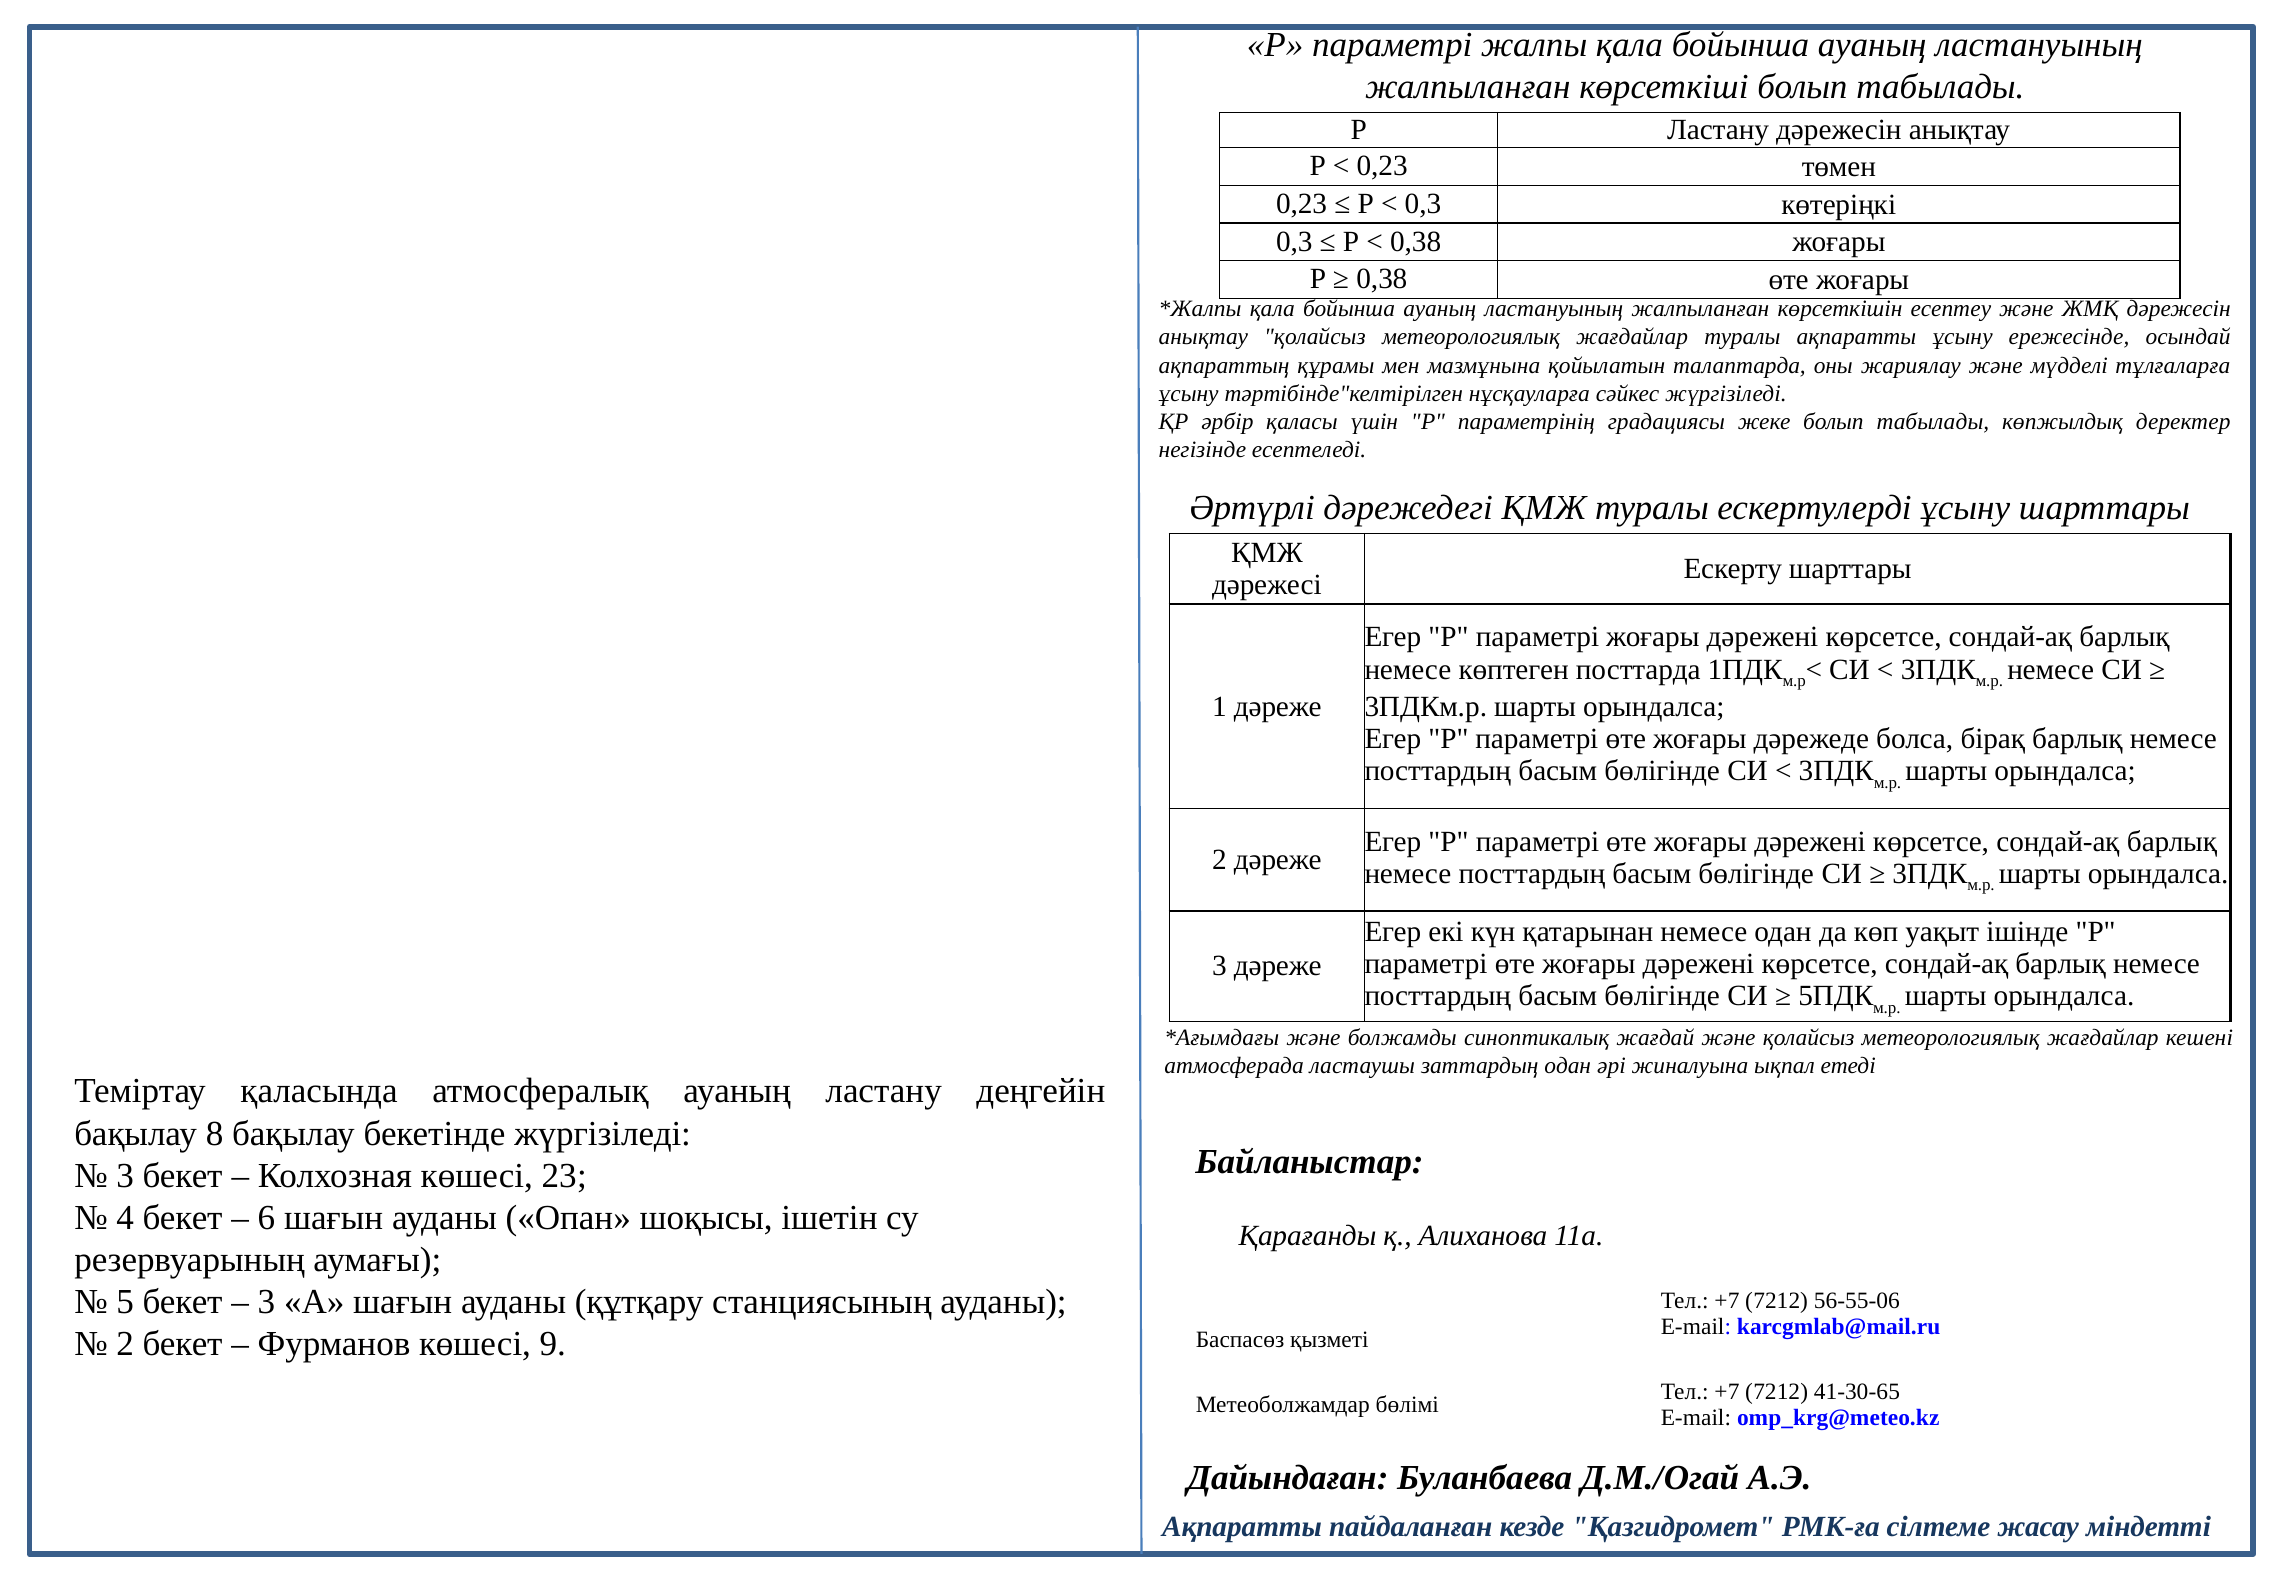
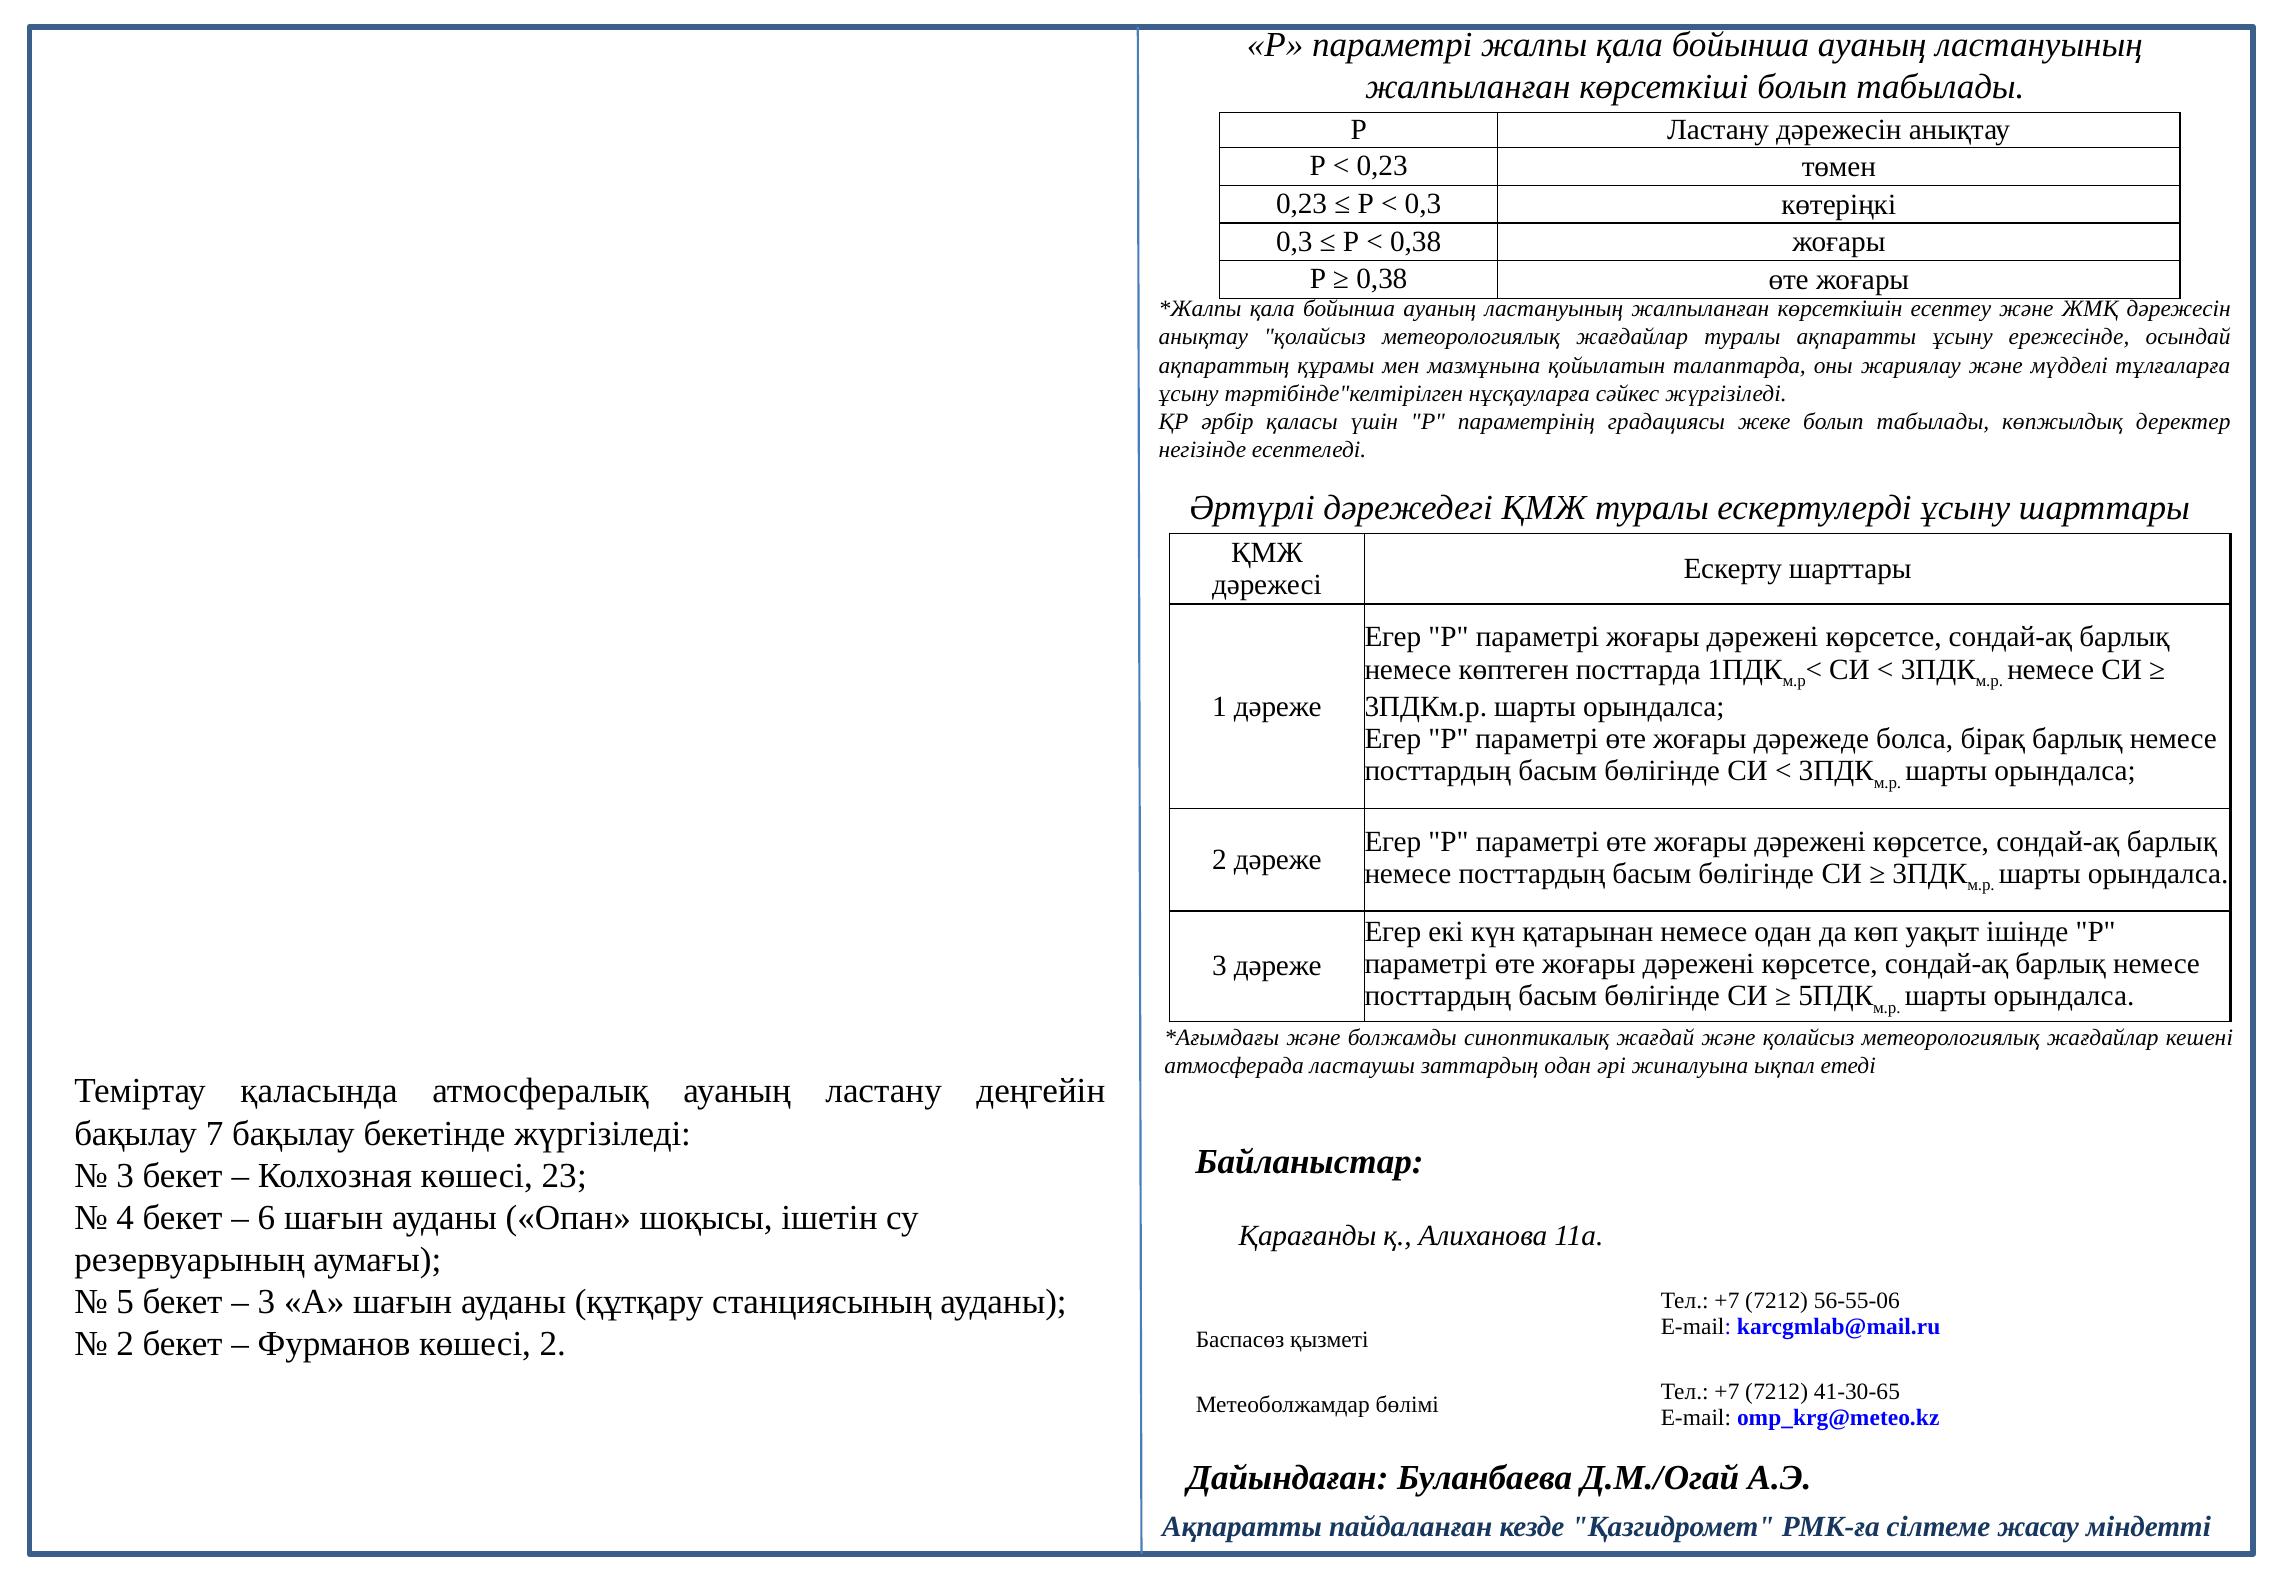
8: 8 -> 7 (215, 1133)
көшесі 9: 9 -> 2 (553, 1344)
